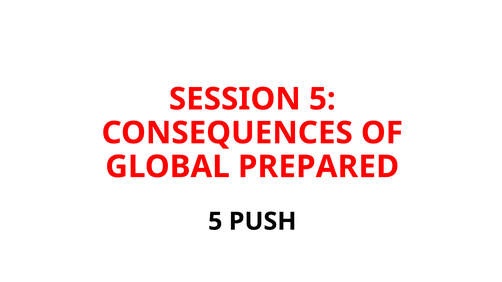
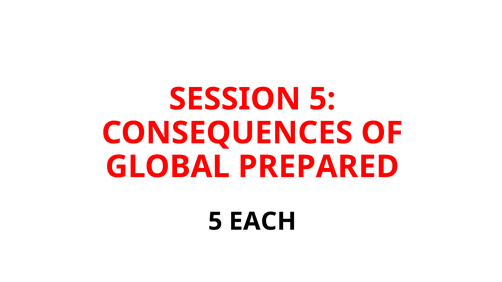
PUSH: PUSH -> EACH (263, 222)
